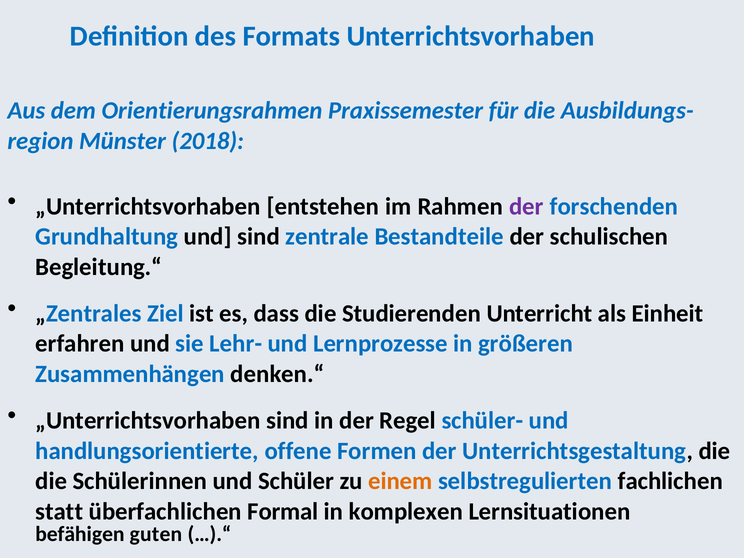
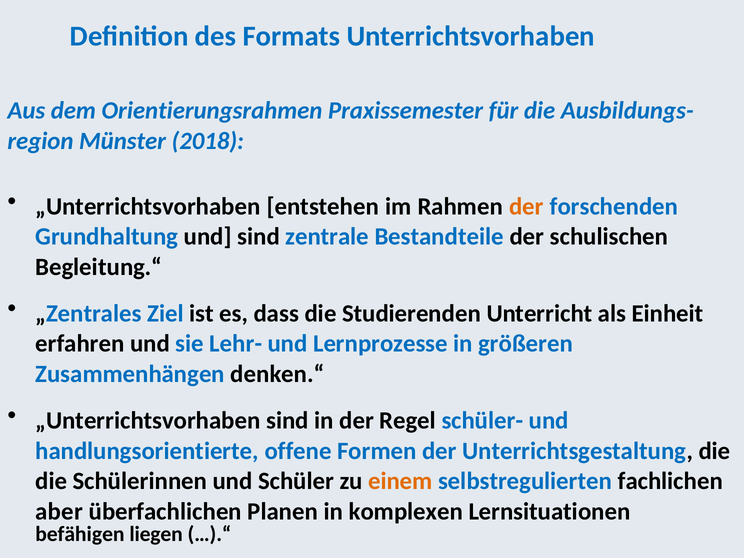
der colour: purple -> orange (526, 206)
statt: statt -> aber (59, 511)
Formal: Formal -> Planen (283, 511)
guten: guten -> liegen (156, 534)
